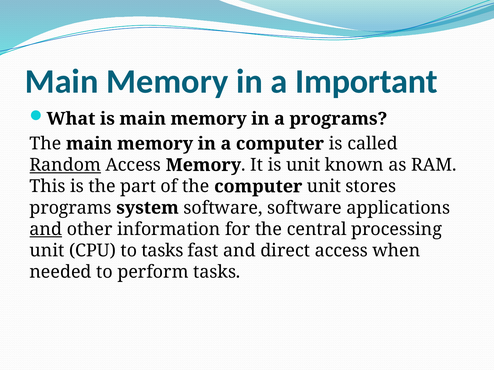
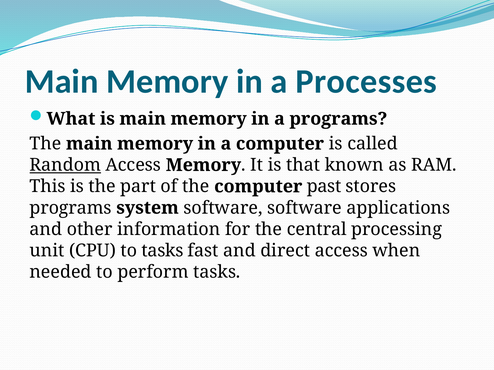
Important: Important -> Processes (366, 82)
is unit: unit -> that (303, 165)
computer unit: unit -> past (324, 187)
and underline: present -> none (46, 229)
